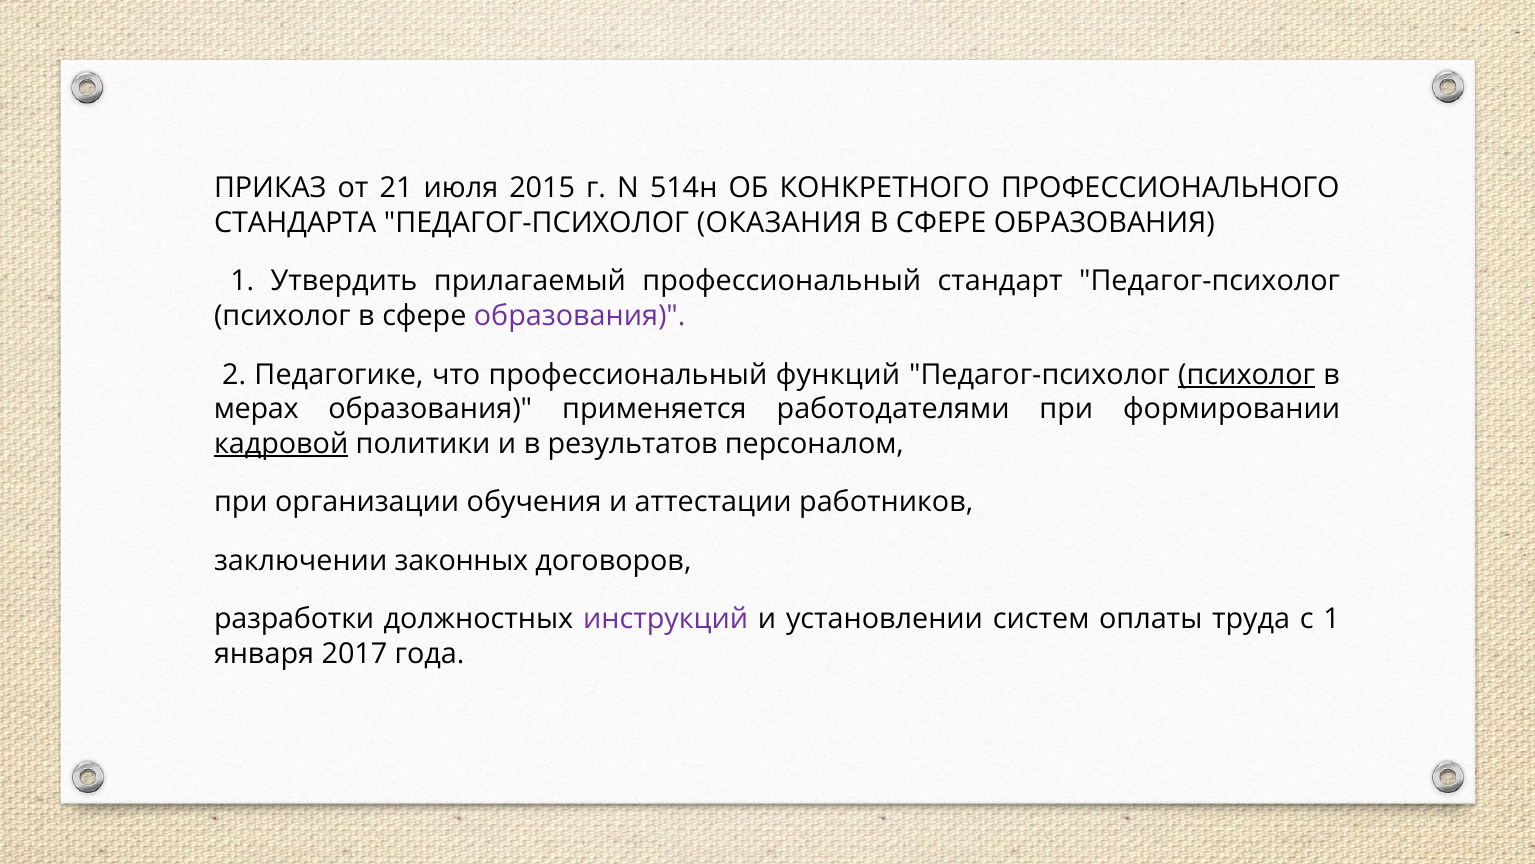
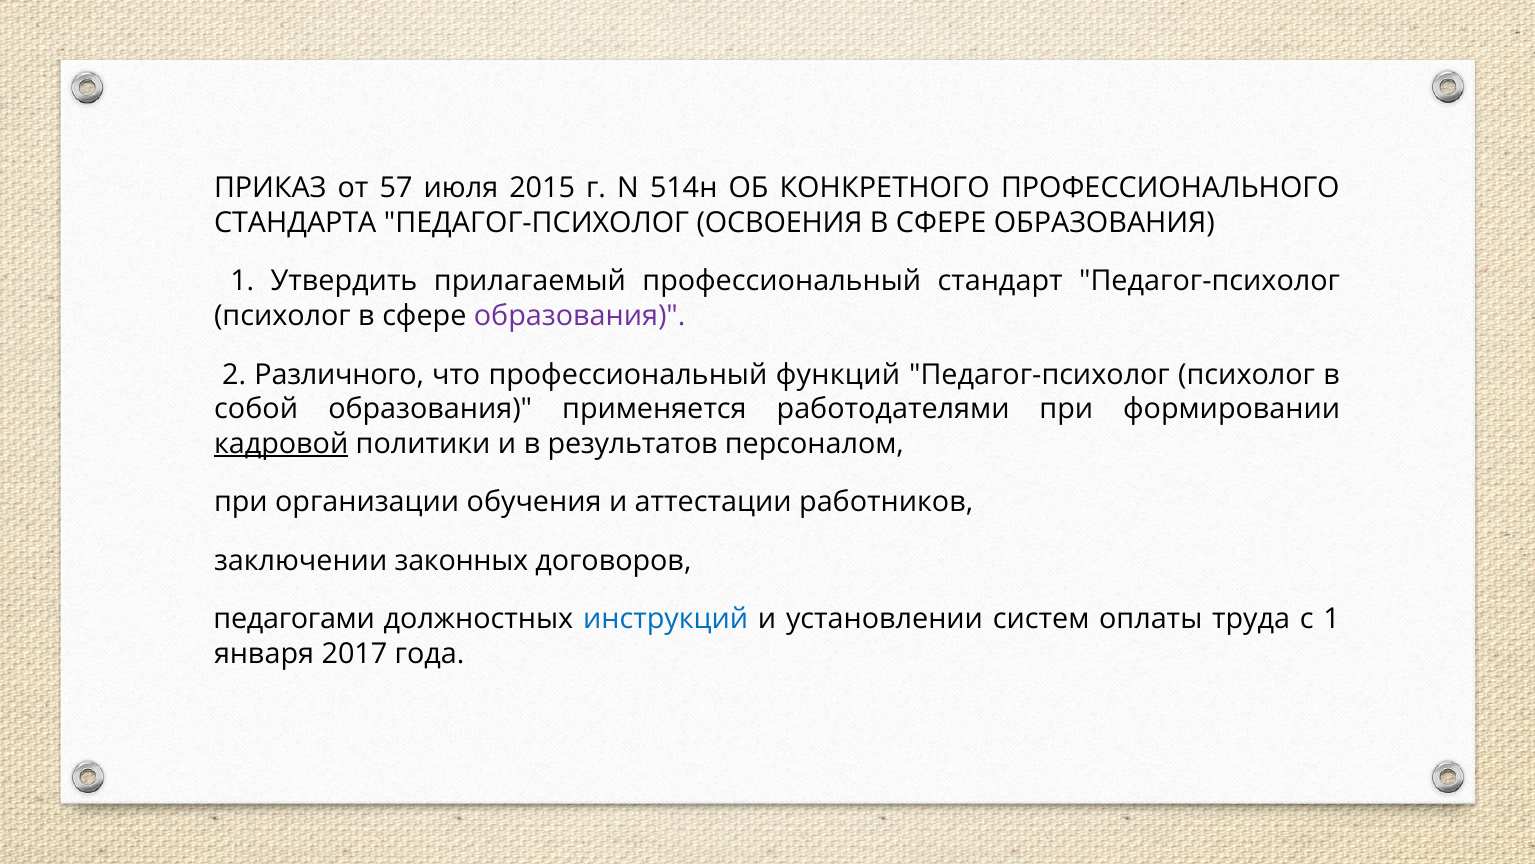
21: 21 -> 57 (396, 188)
ОКАЗАНИЯ: ОКАЗАНИЯ -> ОСВОЕНИЯ (780, 223)
Педагогике: Педагогике -> Различного (339, 374)
психолог underline: present -> none (1247, 374)
мерах: мерах -> собой (256, 409)
разработки: разработки -> педагогами (294, 619)
инструкций colour: purple -> blue (666, 619)
